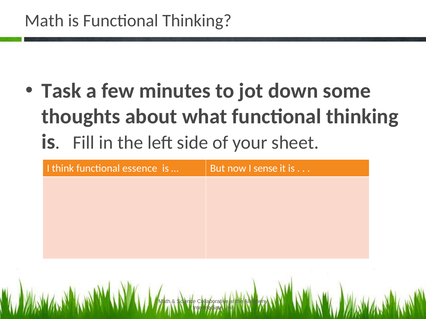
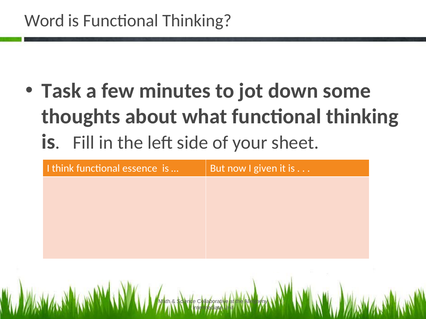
Math: Math -> Word (44, 21)
sense: sense -> given (265, 169)
